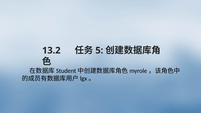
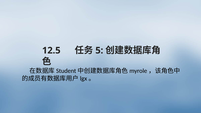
13.2: 13.2 -> 12.5 (51, 50)
